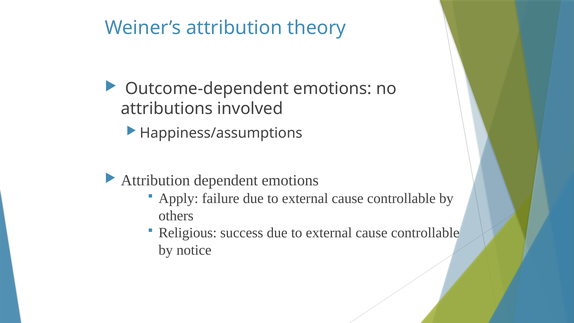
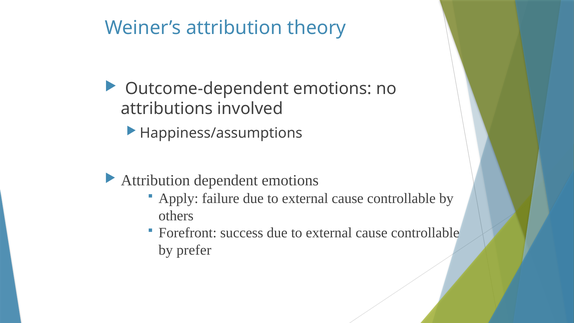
Religious: Religious -> Forefront (188, 233)
notice: notice -> prefer (194, 250)
